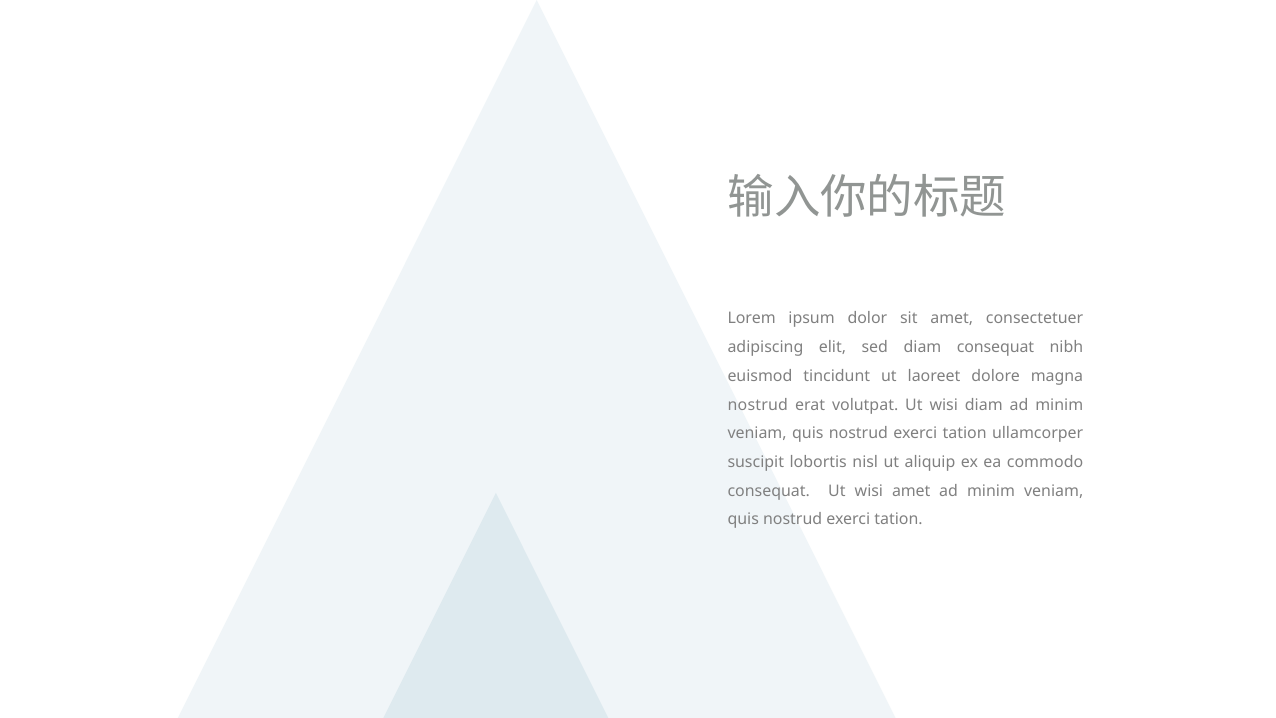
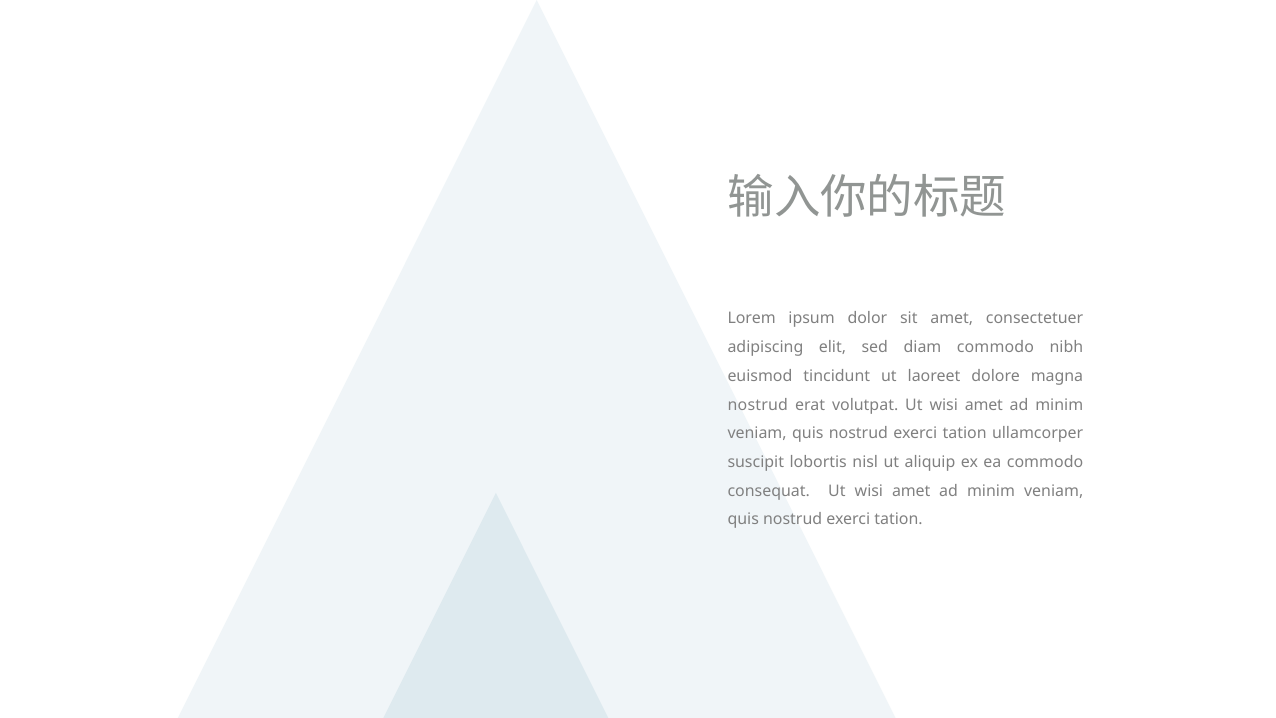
diam consequat: consequat -> commodo (995, 347)
volutpat Ut wisi diam: diam -> amet (984, 405)
